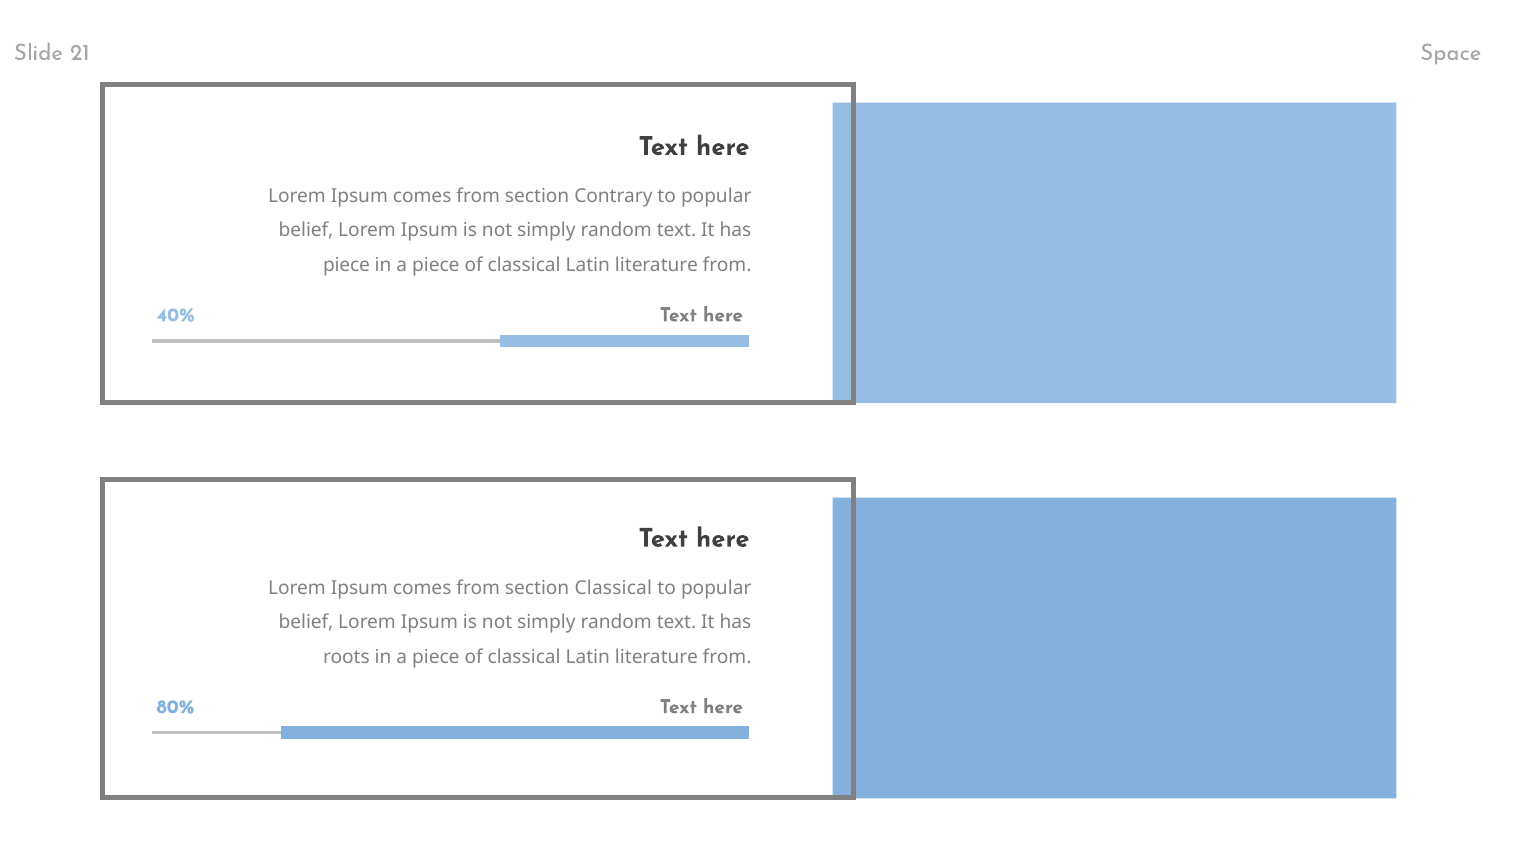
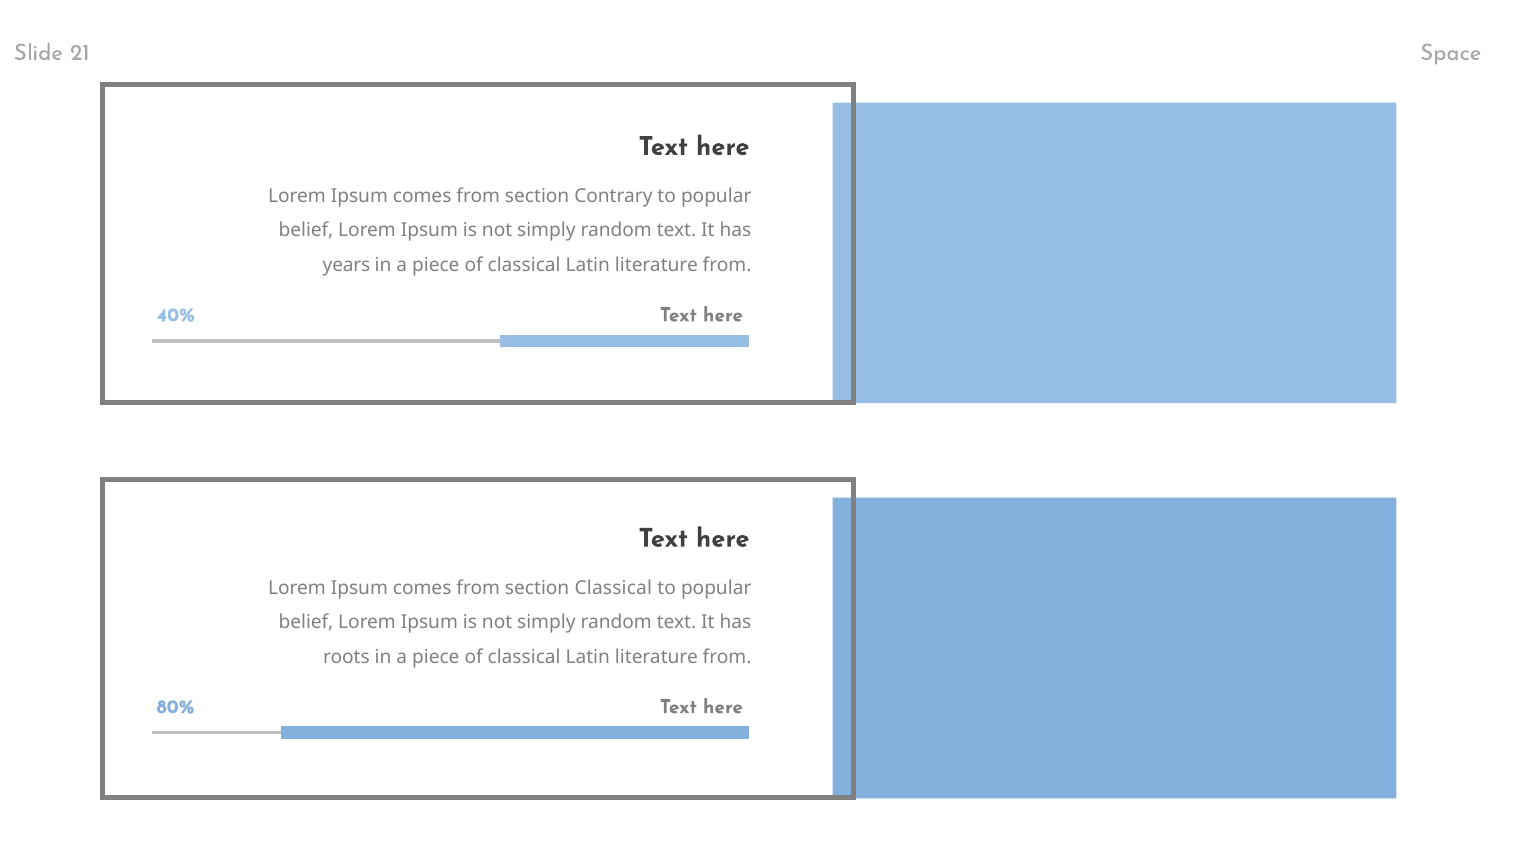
piece: piece -> years (347, 265)
